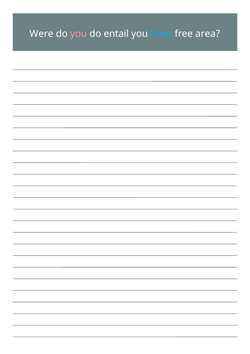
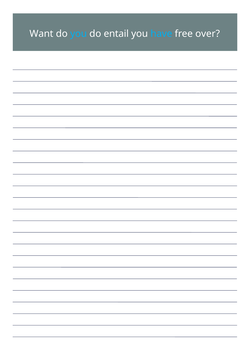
Were: Were -> Want (41, 34)
you colour: pink -> light blue (79, 34)
area: area -> over (208, 34)
